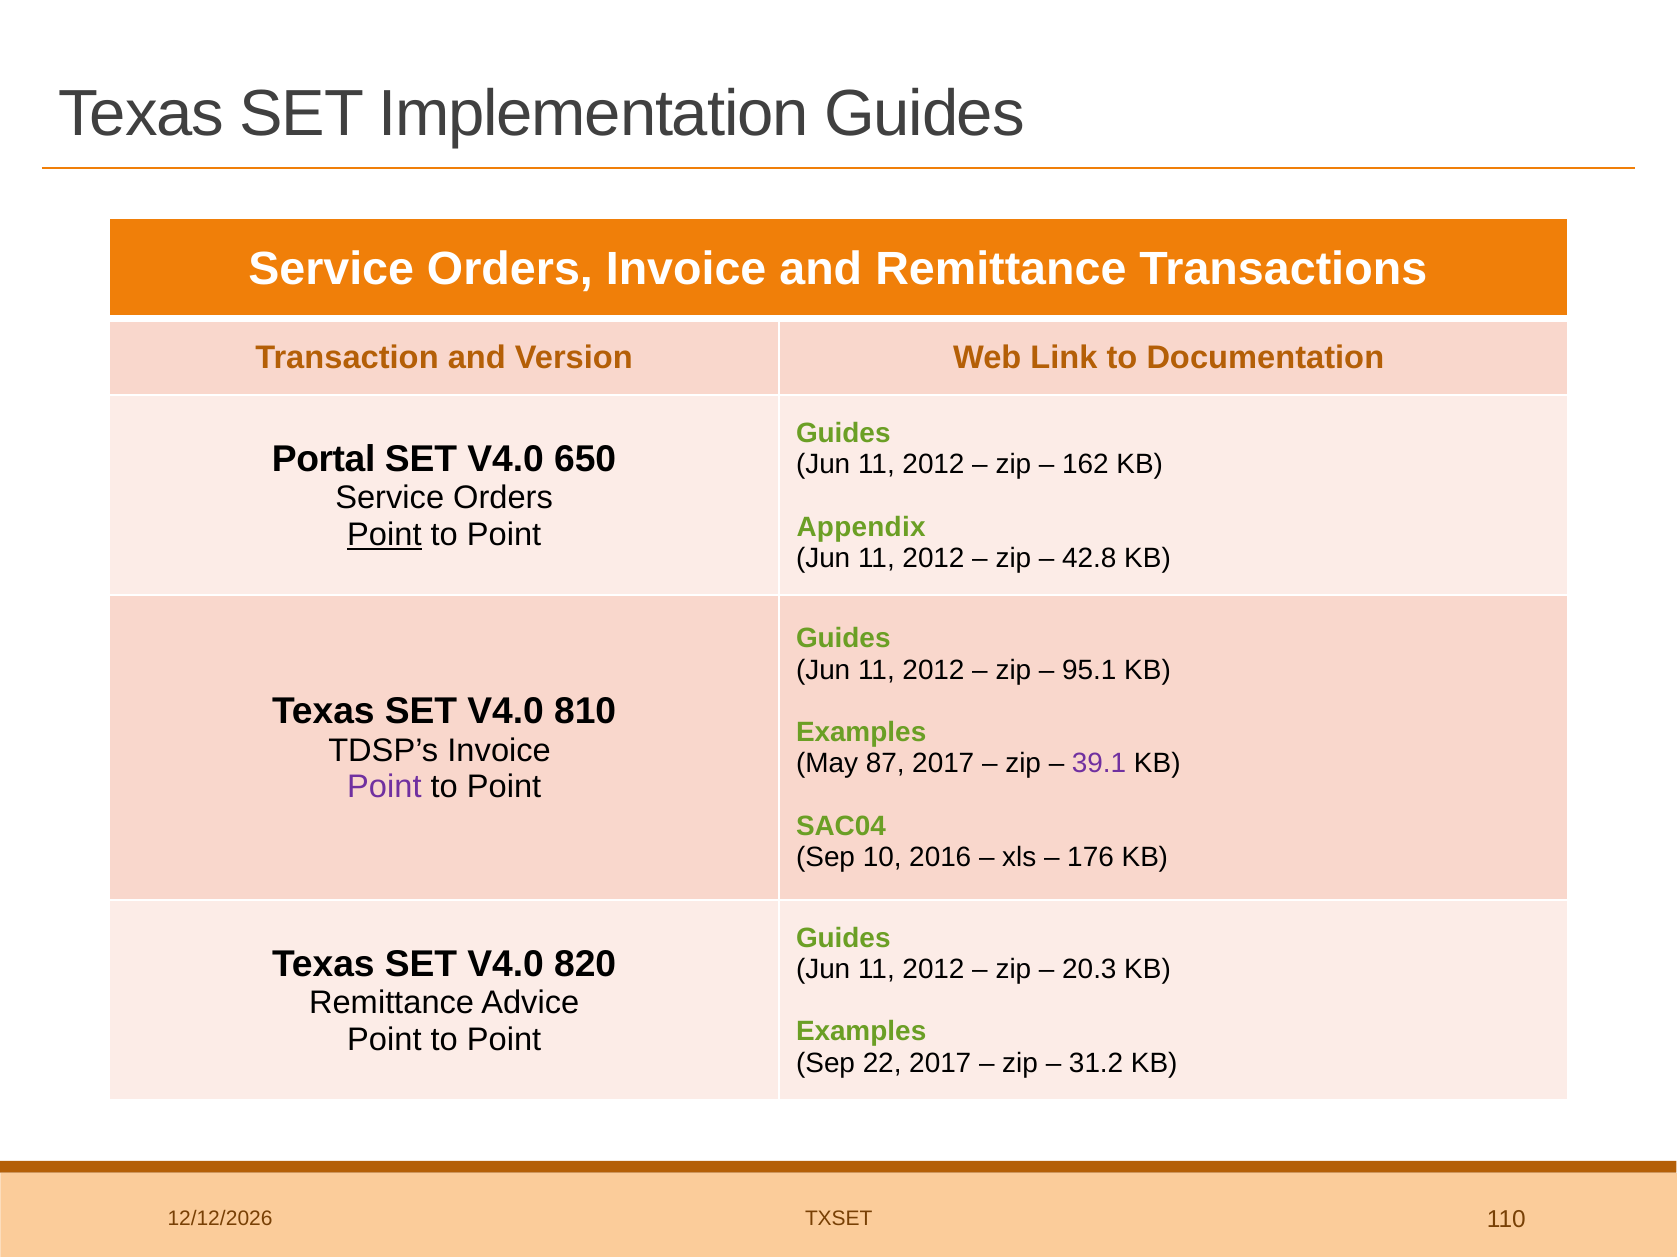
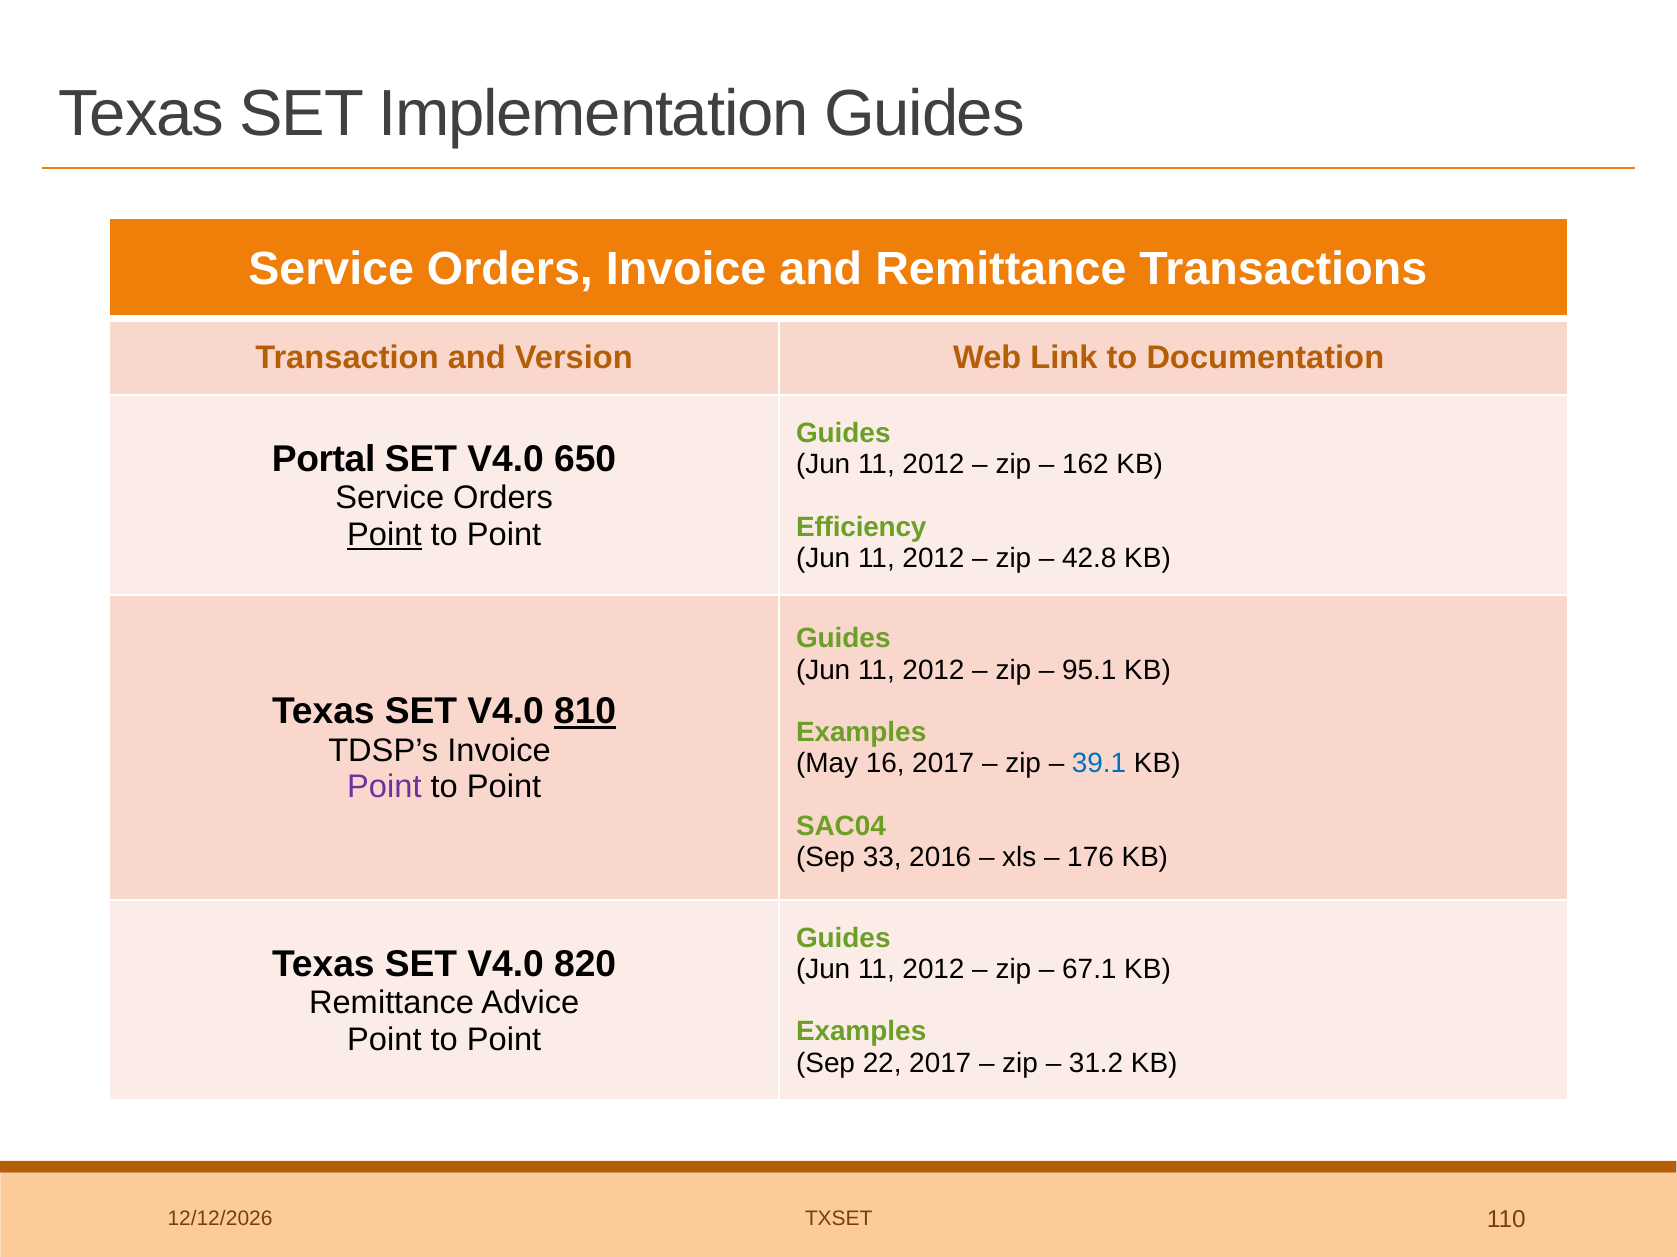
Appendix: Appendix -> Efficiency (861, 527)
810 underline: none -> present (585, 712)
87: 87 -> 16 (885, 764)
39.1 colour: purple -> blue (1099, 764)
10: 10 -> 33 (882, 858)
20.3: 20.3 -> 67.1 (1089, 970)
